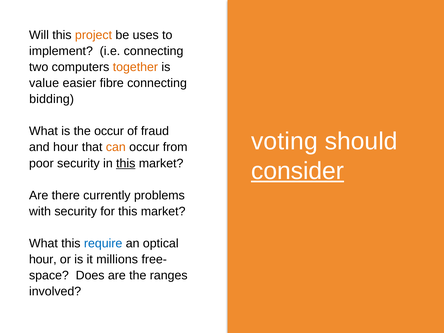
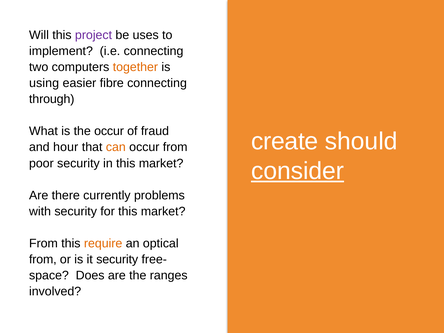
project colour: orange -> purple (94, 35)
value: value -> using (44, 83)
bidding: bidding -> through (52, 99)
voting: voting -> create (285, 141)
this underline: present -> none (126, 163)
What: What -> From (43, 243)
require colour: blue -> orange (103, 243)
hour: hour -> from (43, 259)
it millions: millions -> security (117, 259)
